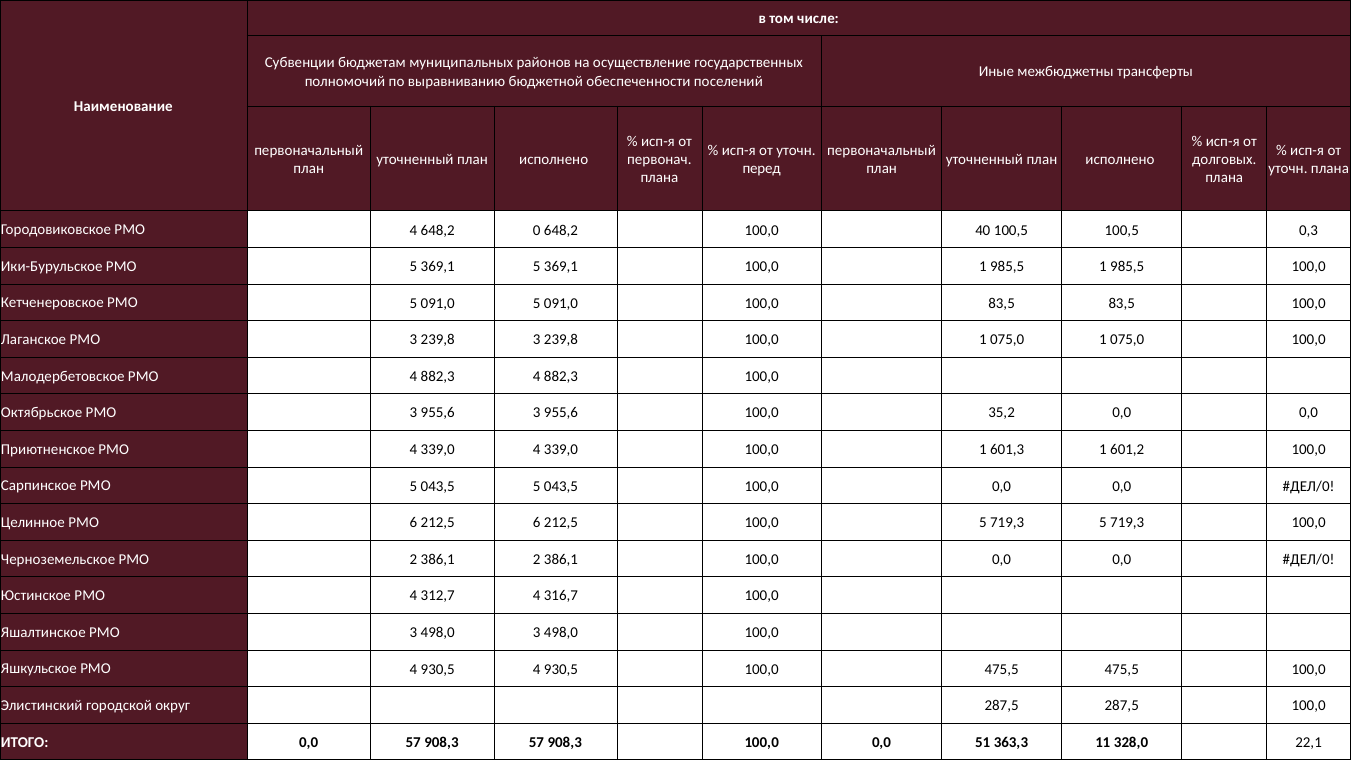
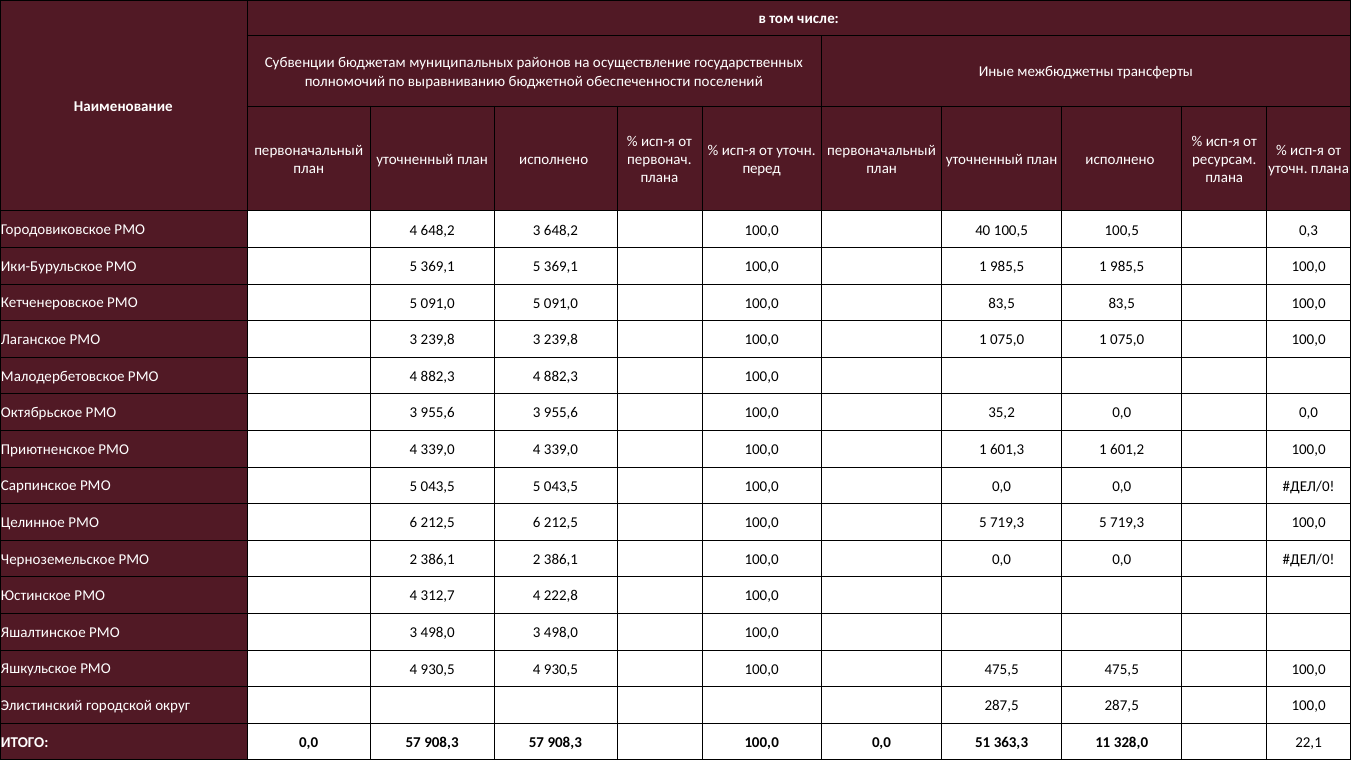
долговых: долговых -> ресурсам (1224, 160)
648,2 0: 0 -> 3 (537, 230)
316,7: 316,7 -> 222,8 (561, 596)
